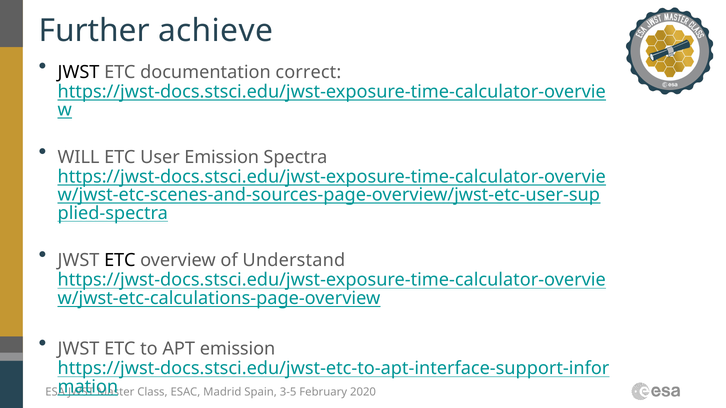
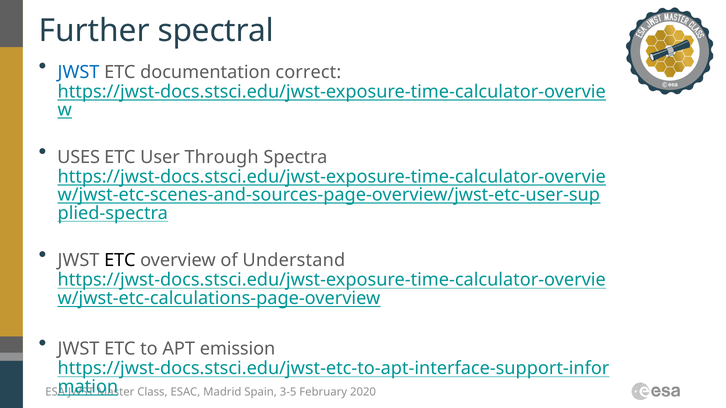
achieve: achieve -> spectral (216, 31)
JWST colour: black -> blue (79, 72)
WILL: WILL -> USES (79, 157)
User Emission: Emission -> Through (222, 157)
